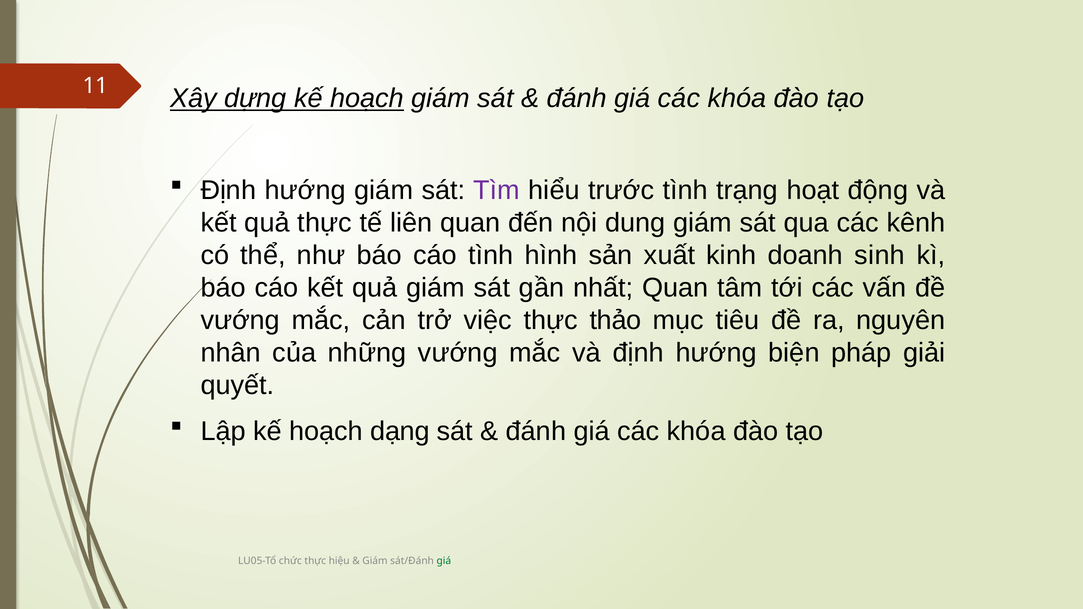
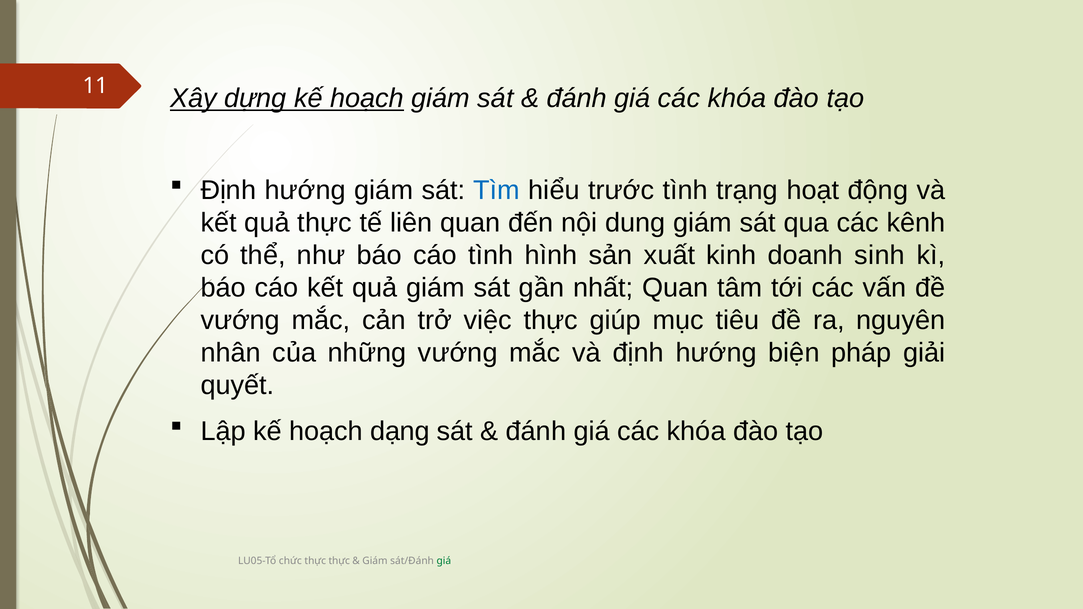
Tìm colour: purple -> blue (497, 191)
thảo: thảo -> giúp (615, 320)
thực hiệu: hiệu -> thực (339, 561)
